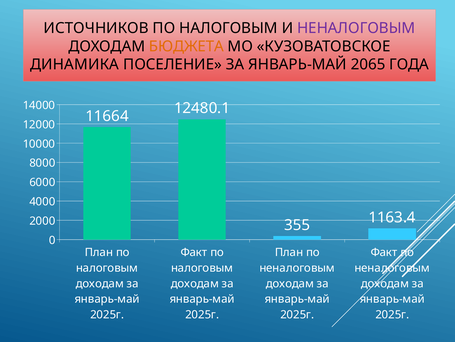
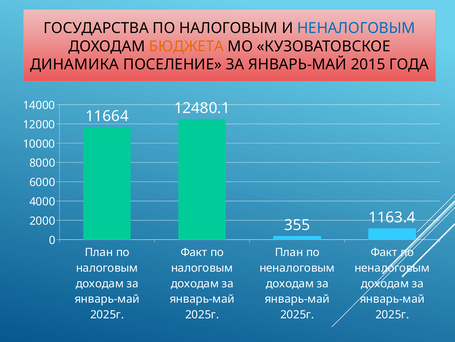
ИСТОЧНИКОВ: ИСТОЧНИКОВ -> ГОСУДАРСТВА (96, 28)
НЕНАЛОГОВЫМ colour: purple -> blue (356, 28)
2065: 2065 -> 2015 (368, 64)
